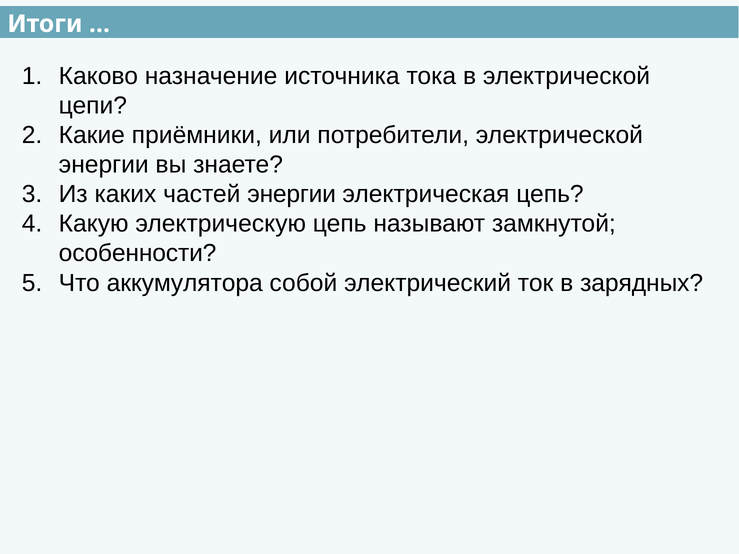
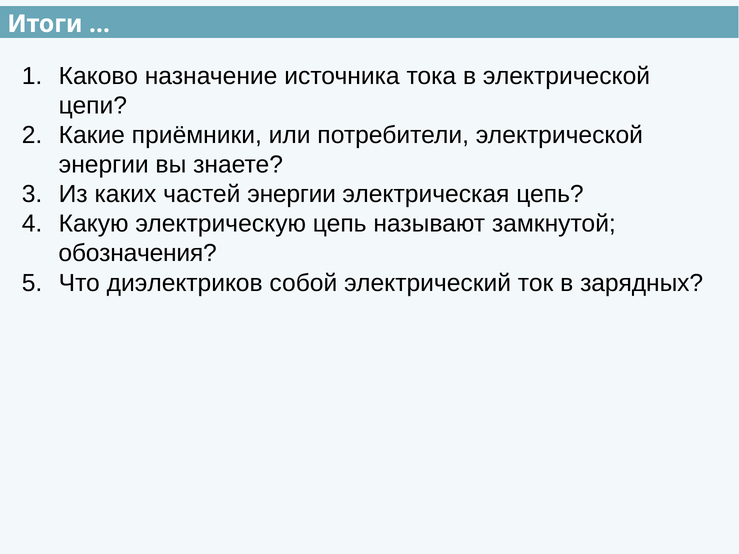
особенности: особенности -> обозначения (138, 253)
аккумулятора: аккумулятора -> диэлектриков (185, 283)
